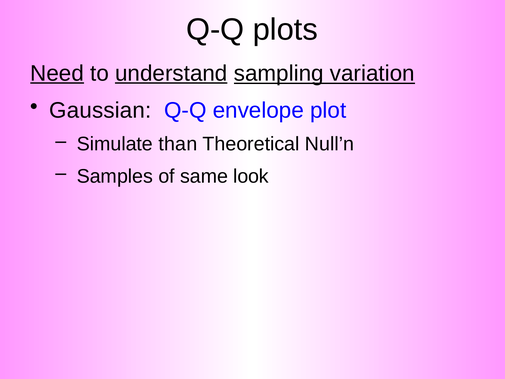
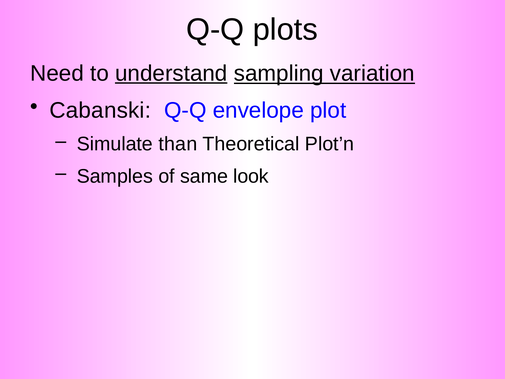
Need underline: present -> none (57, 73)
Gaussian: Gaussian -> Cabanski (100, 110)
Null’n: Null’n -> Plot’n (329, 144)
